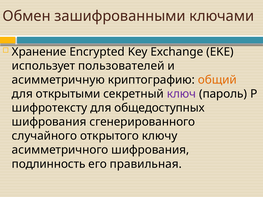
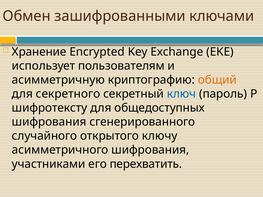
пользователей: пользователей -> пользователям (121, 66)
открытыми: открытыми -> секретного (68, 94)
ключ colour: purple -> blue (181, 94)
подлинность: подлинность -> участниками (49, 164)
правильная: правильная -> перехватить (146, 164)
